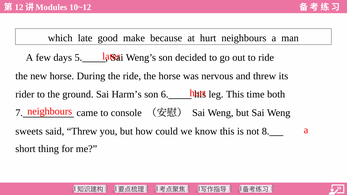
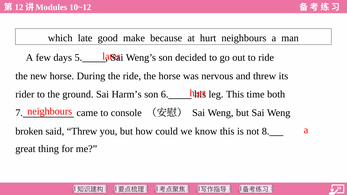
sweets: sweets -> broken (29, 131)
short: short -> great (25, 149)
